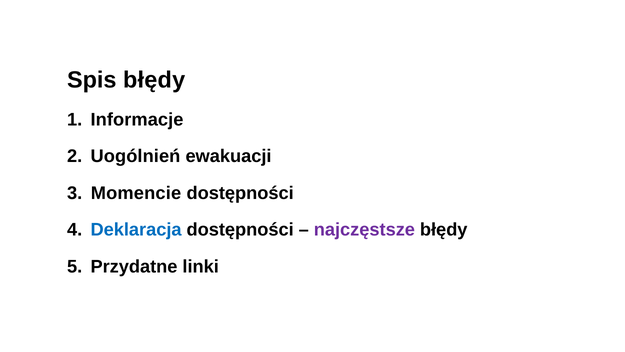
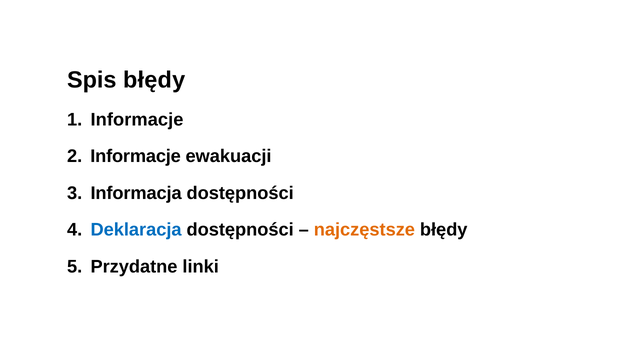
Uogólnień: Uogólnień -> Informacje (136, 156)
Momencie: Momencie -> Informacja (136, 193)
najczęstsze colour: purple -> orange (364, 230)
